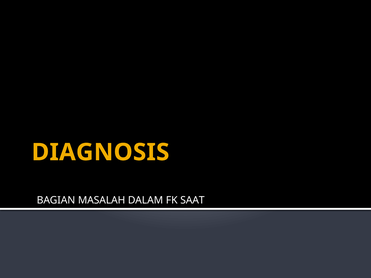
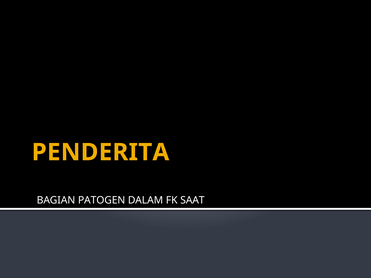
DIAGNOSIS: DIAGNOSIS -> PENDERITA (100, 152)
MASALAH: MASALAH -> PATOGEN (102, 200)
